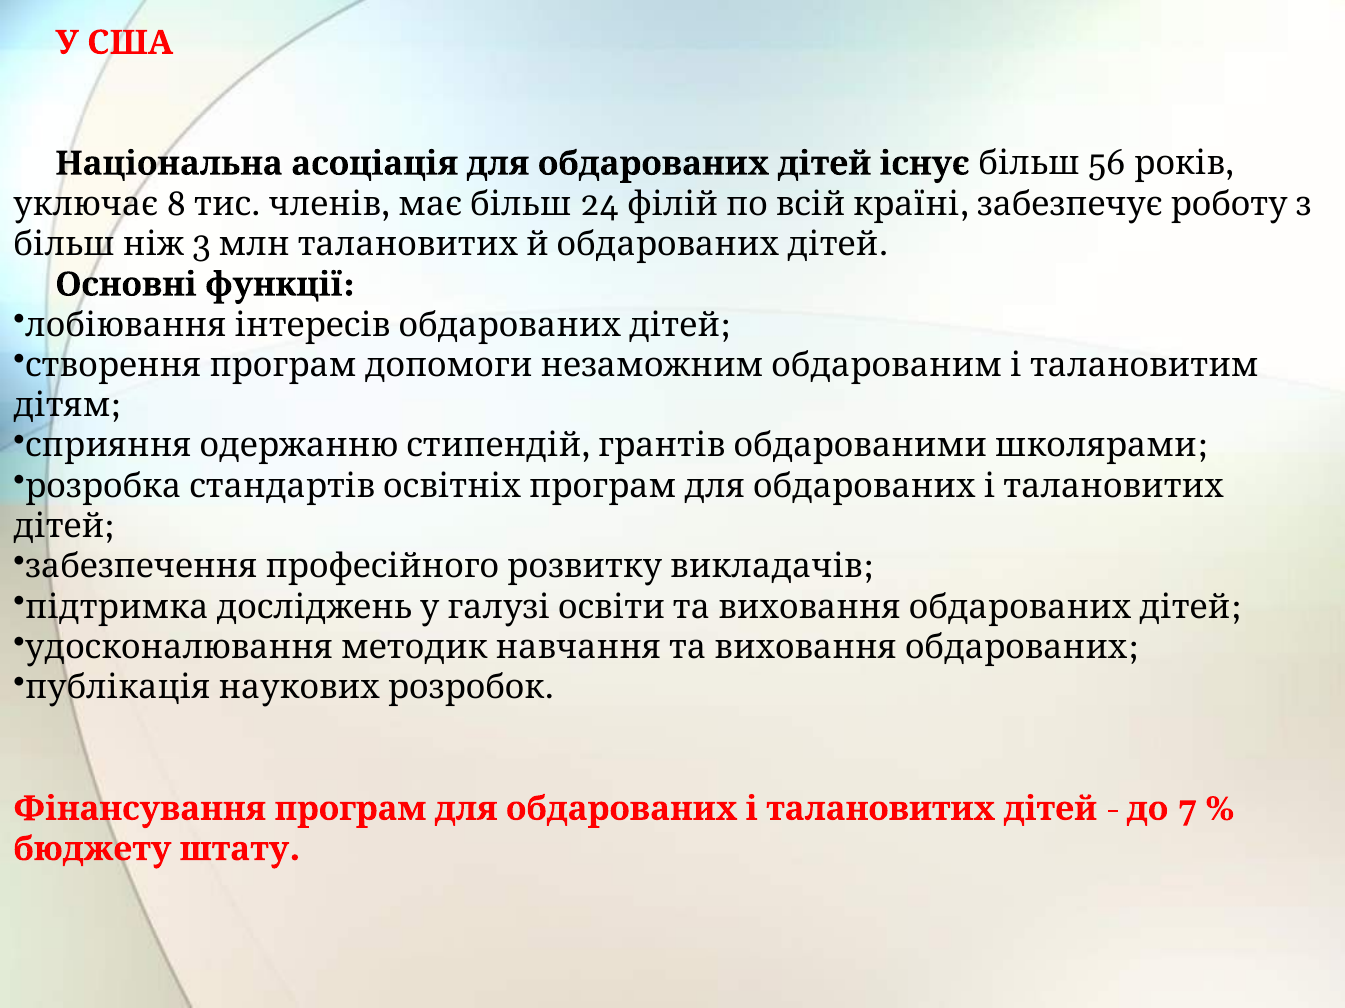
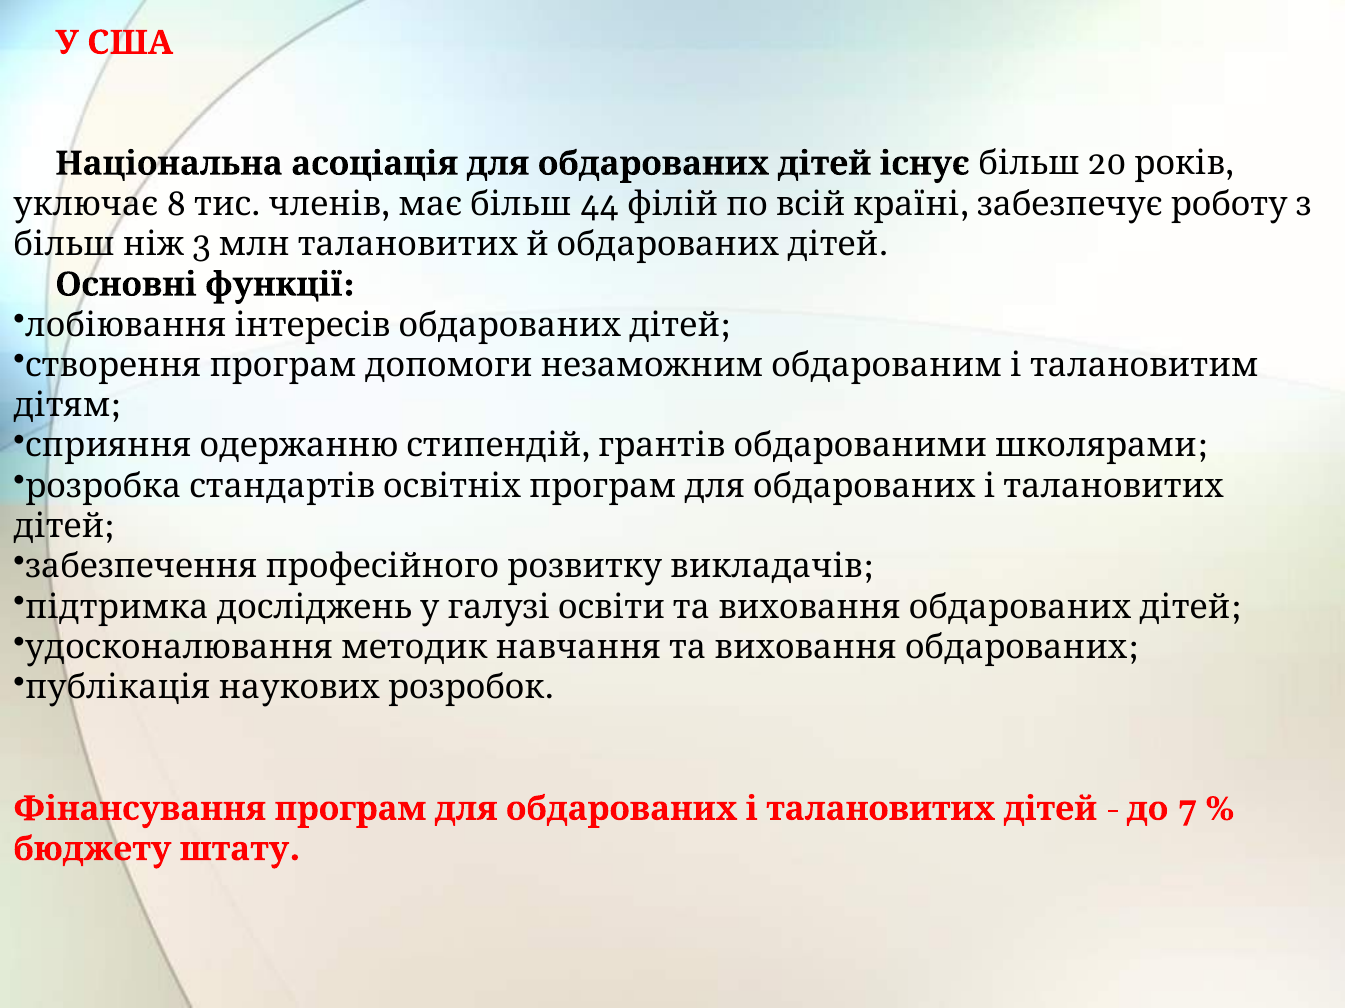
56: 56 -> 20 (1107, 164)
24: 24 -> 44 (600, 204)
